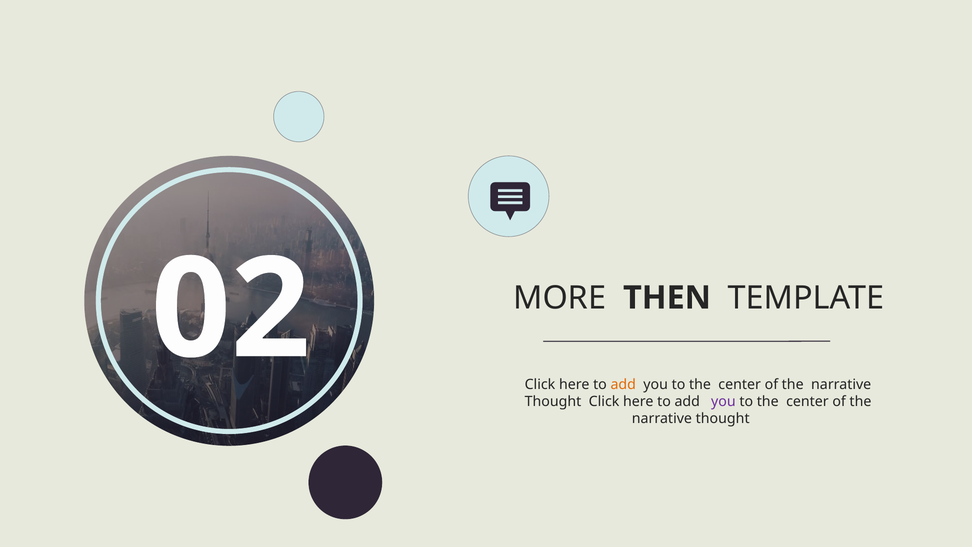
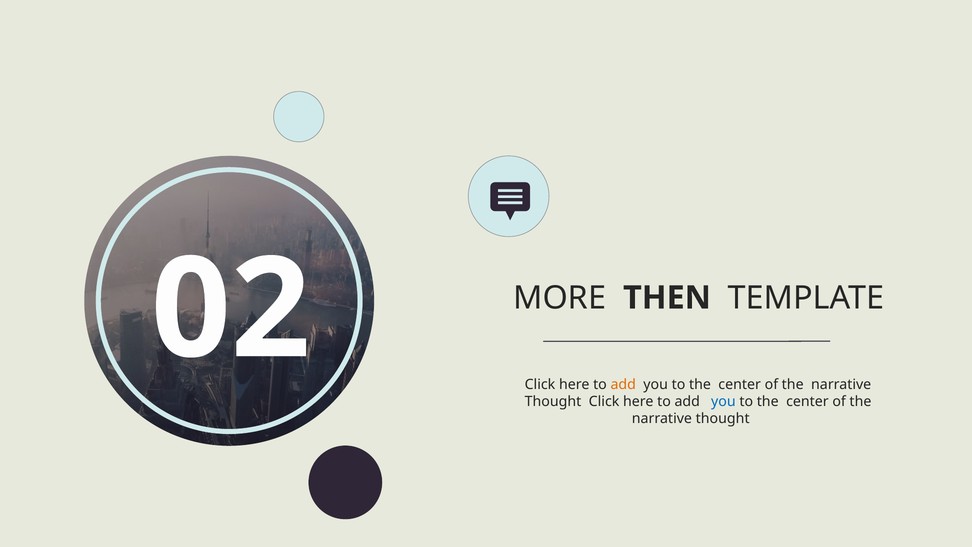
you colour: purple -> blue (723, 402)
